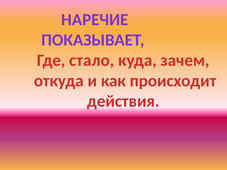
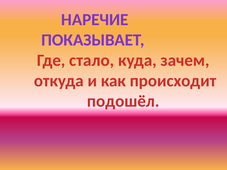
действия: действия -> подошёл (123, 101)
